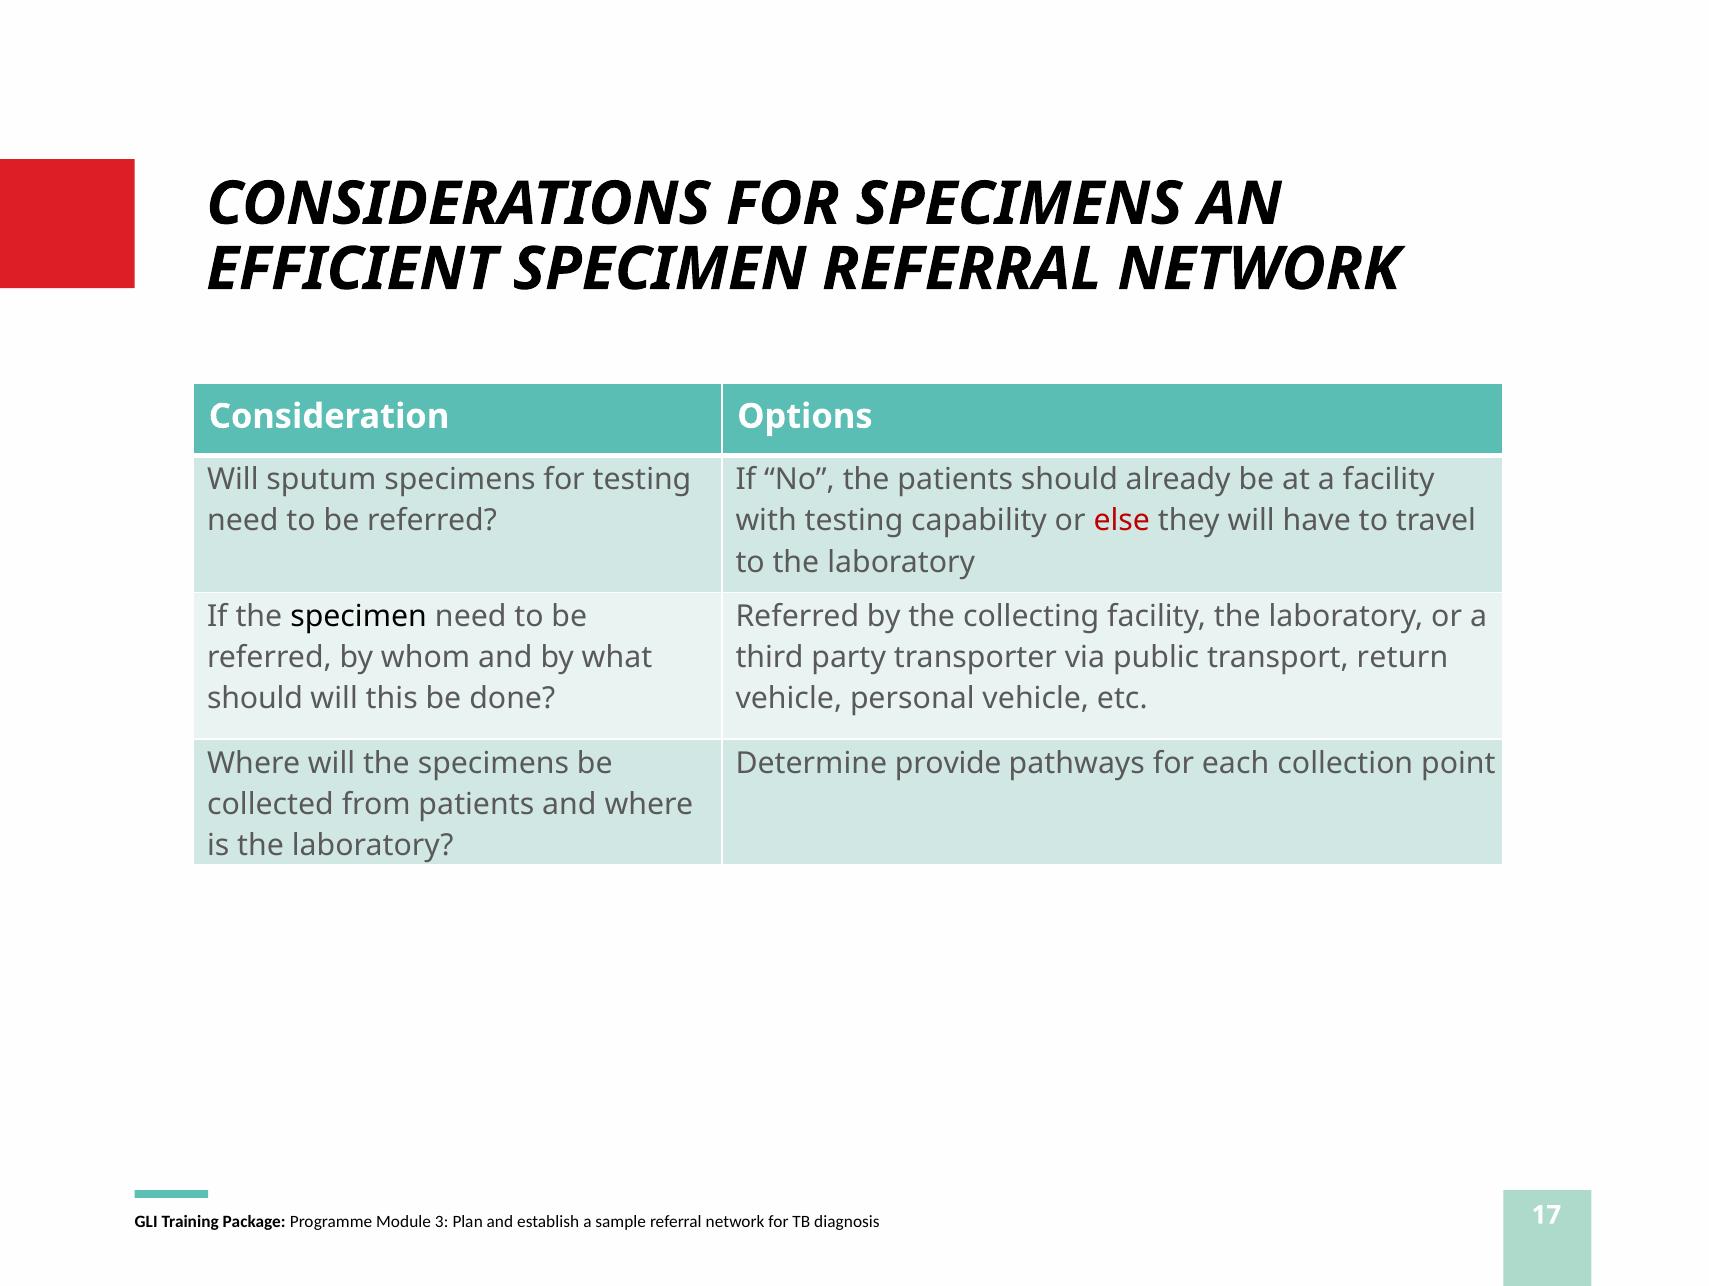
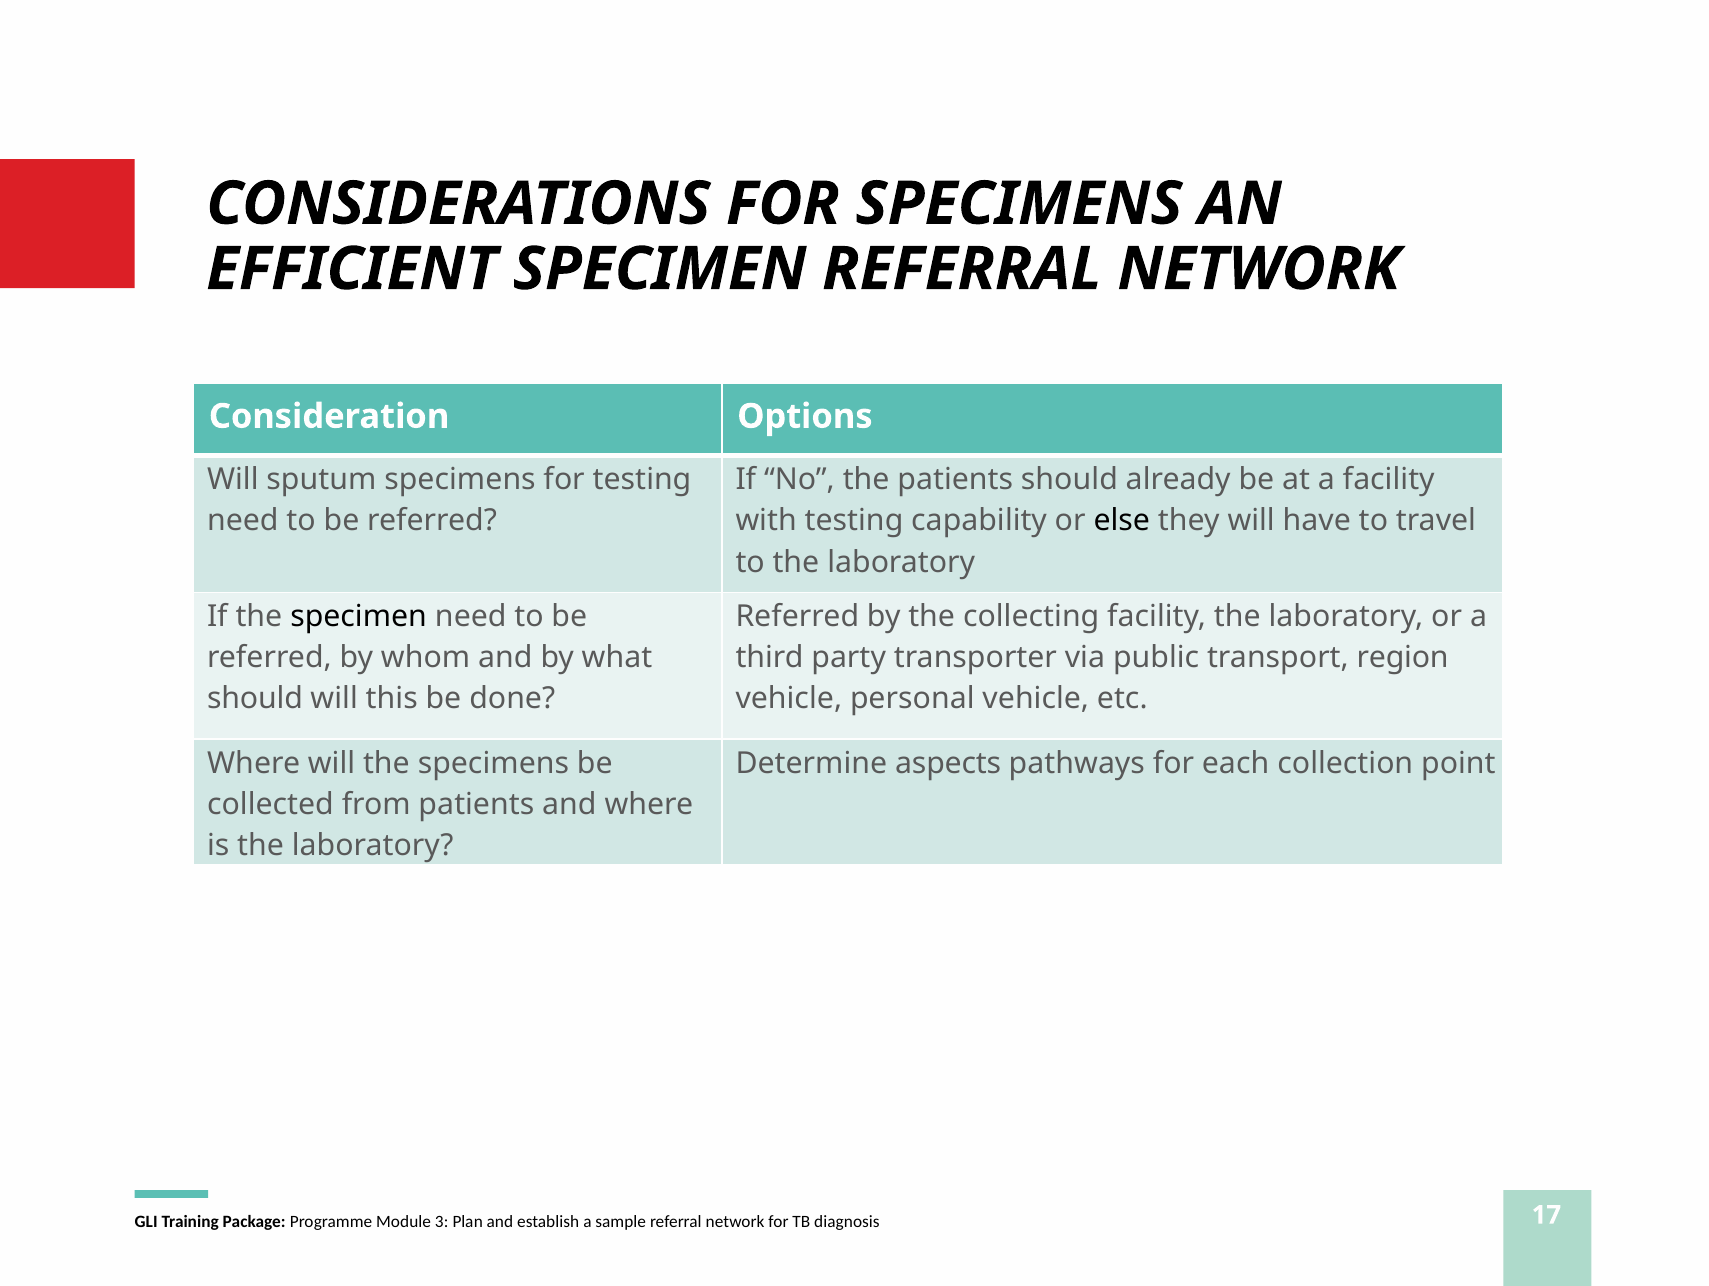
else colour: red -> black (1122, 521)
return: return -> region (1403, 658)
provide: provide -> aspects (948, 763)
